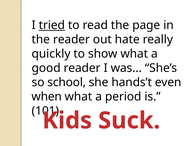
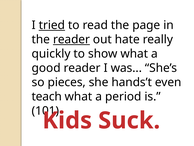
reader underline: none -> present (71, 39)
school: school -> pieces (67, 82)
when: when -> teach (47, 96)
